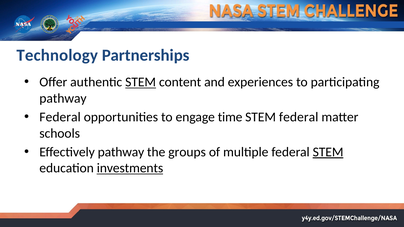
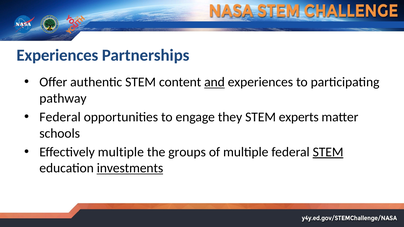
Technology: Technology -> Experiences (57, 55)
STEM underline: present -> none (141, 82)
and underline: none -> present (214, 82)
time: time -> they (230, 117)
STEM federal: federal -> experts (299, 117)
Effectively pathway: pathway -> multiple (121, 152)
